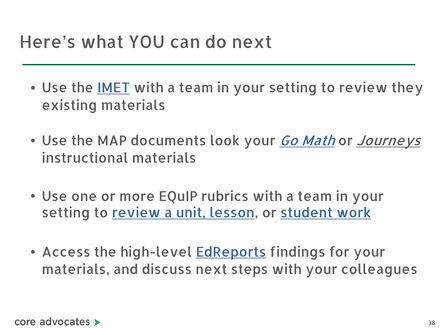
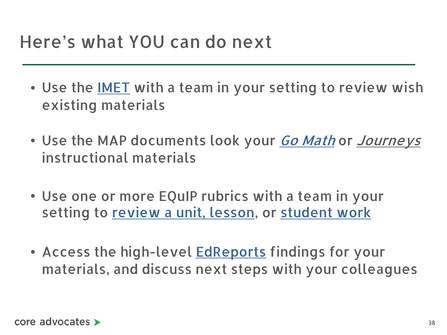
they: they -> wish (407, 88)
